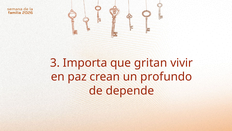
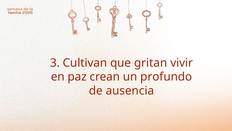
Importa: Importa -> Cultivan (85, 63)
depende: depende -> ausencia (130, 90)
